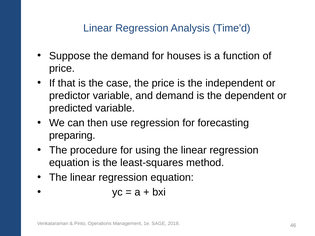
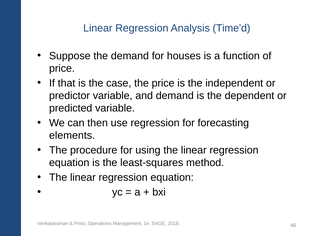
preparing: preparing -> elements (72, 136)
